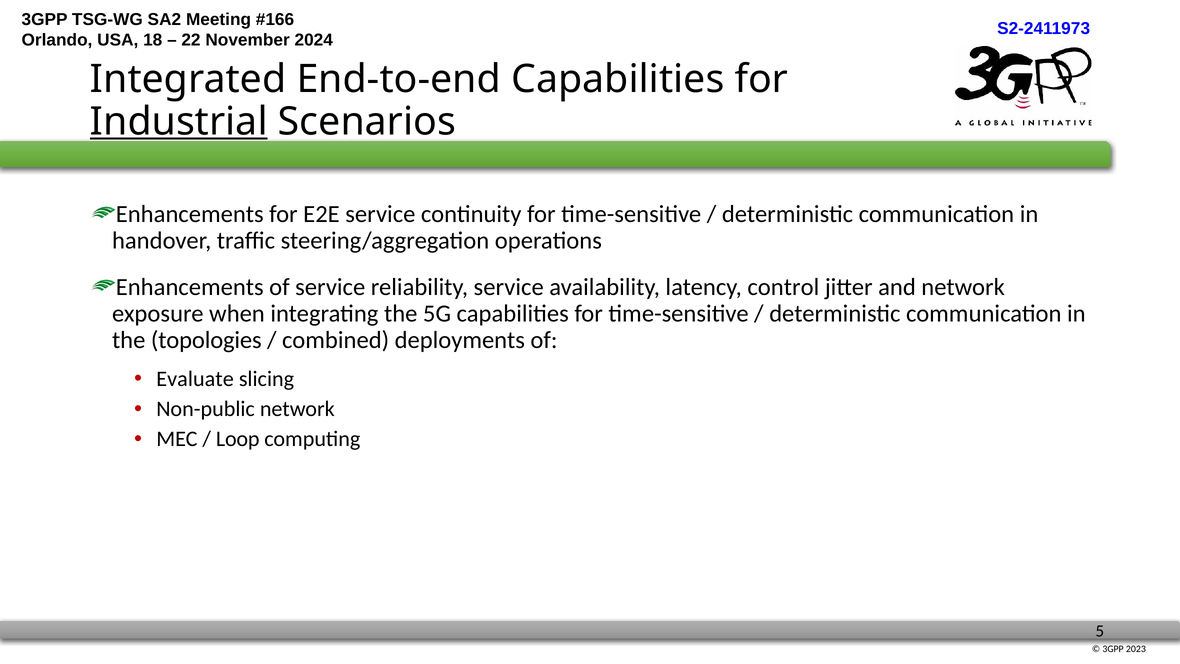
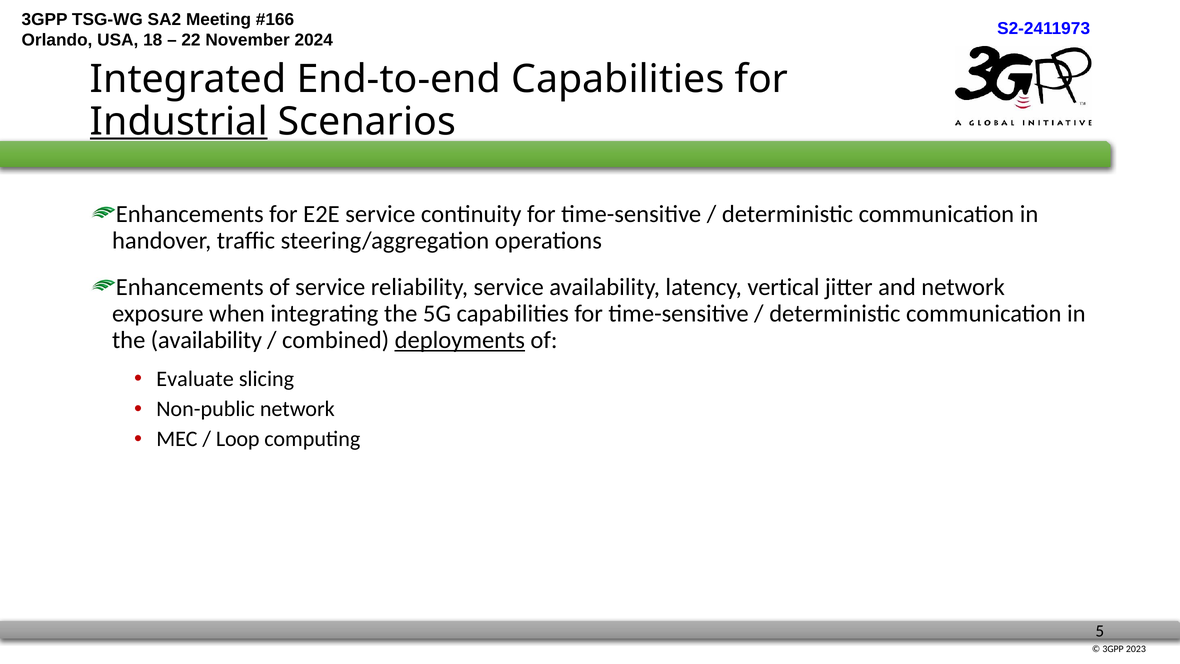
control: control -> vertical (783, 287)
the topologies: topologies -> availability (206, 340)
deployments underline: none -> present (460, 340)
